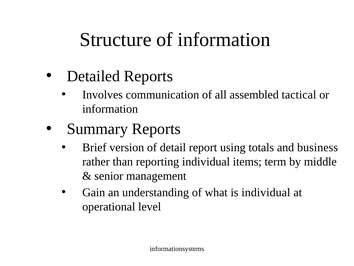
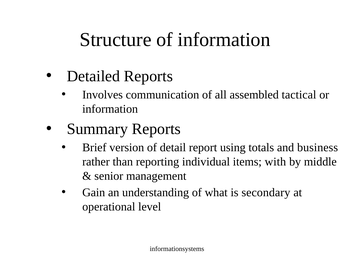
term: term -> with (275, 161)
is individual: individual -> secondary (266, 192)
